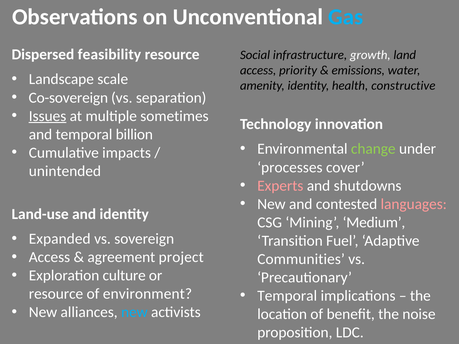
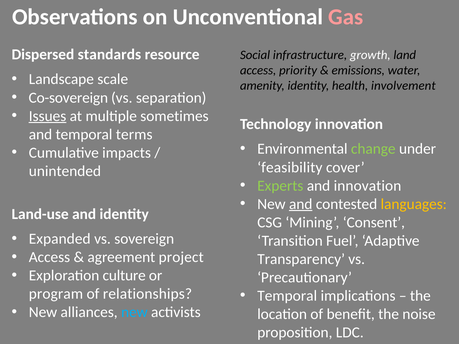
Gas colour: light blue -> pink (346, 17)
feasibility: feasibility -> standards (109, 55)
constructive: constructive -> involvement (403, 86)
billion: billion -> terms (134, 134)
processes: processes -> feasibility (290, 167)
Experts colour: pink -> light green (280, 186)
and shutdowns: shutdowns -> innovation (367, 186)
and underline: none -> present (301, 204)
languages colour: pink -> yellow (414, 204)
Medium: Medium -> Consent (374, 222)
Communities: Communities -> Transparency (301, 259)
resource: resource -> program (56, 294)
environment: environment -> relationships (147, 294)
